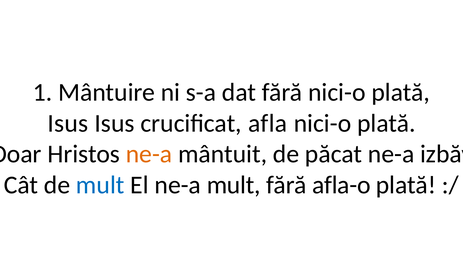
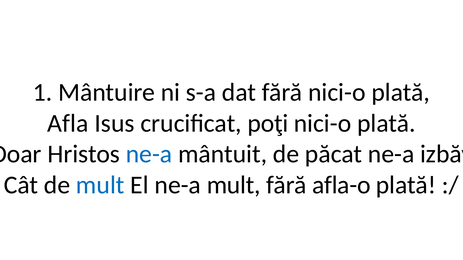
Isus: Isus -> Afla (68, 124)
afla: afla -> poţi (268, 124)
ne-a colour: orange -> blue (149, 154)
